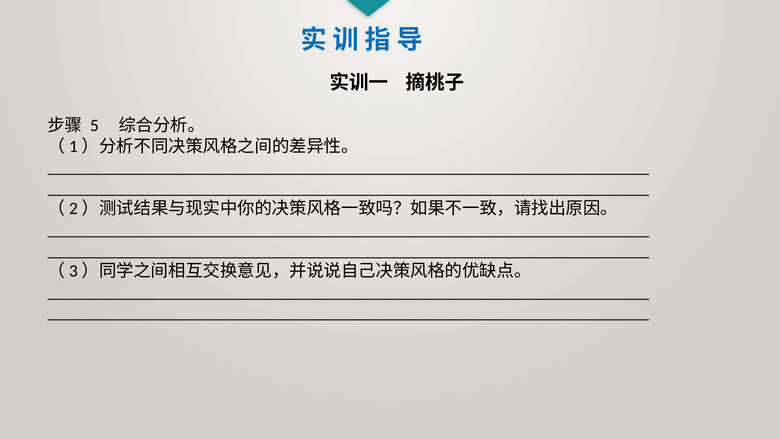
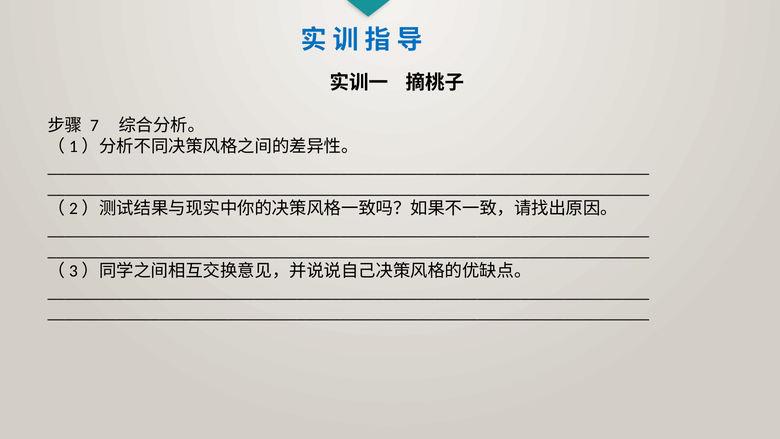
5: 5 -> 7 (94, 125)
